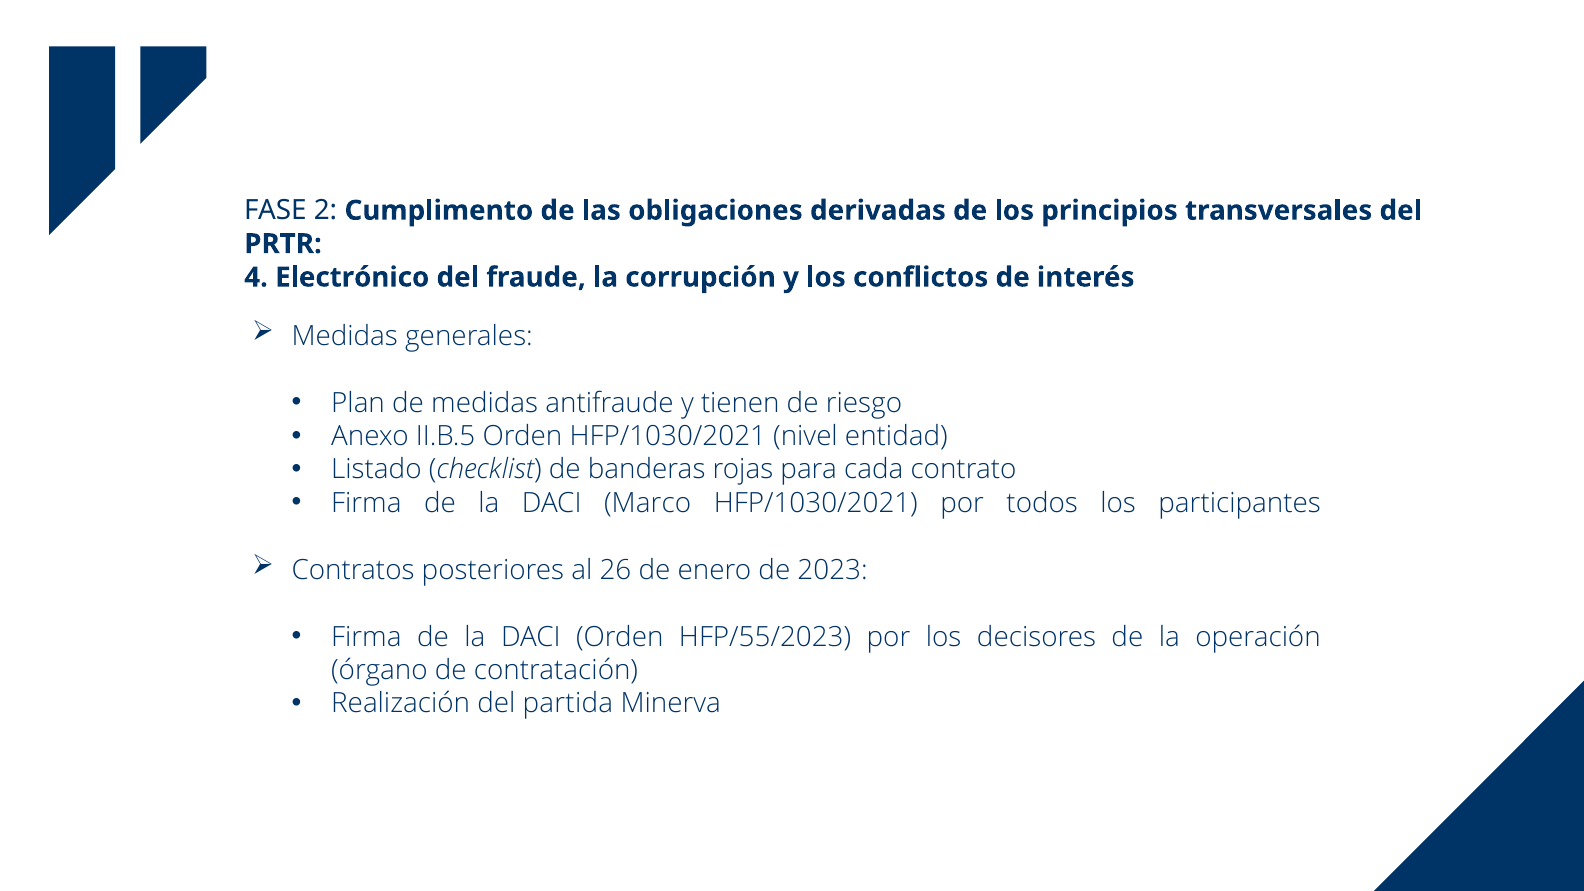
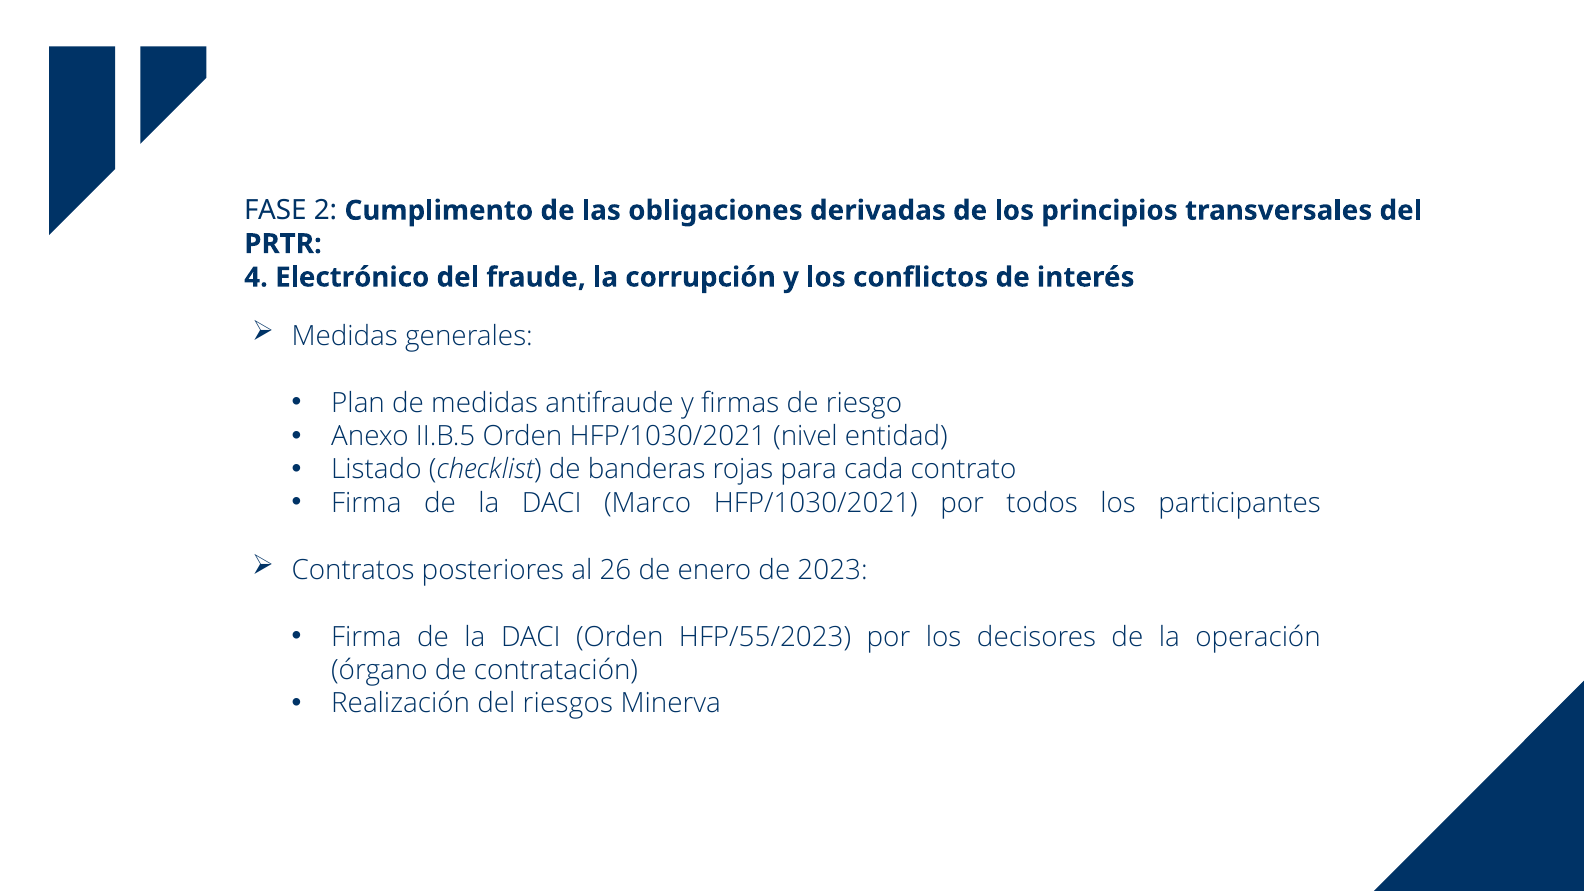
tienen: tienen -> firmas (740, 403)
partida: partida -> riesgos (568, 704)
